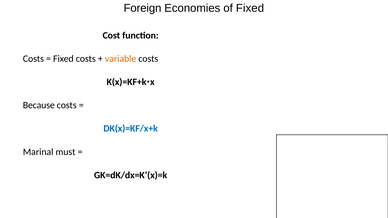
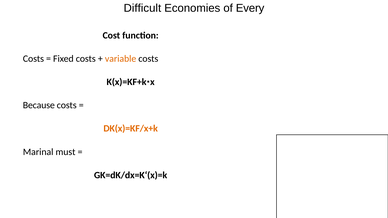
Foreign: Foreign -> Difficult (142, 8)
of Fixed: Fixed -> Every (250, 8)
DK(x)=KF/x+k colour: blue -> orange (131, 129)
